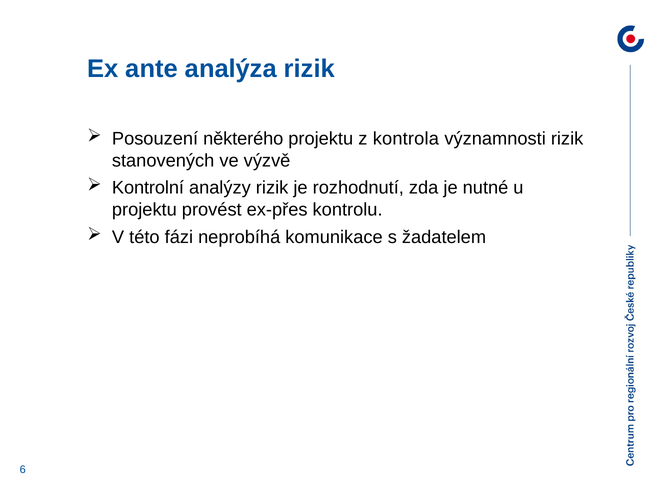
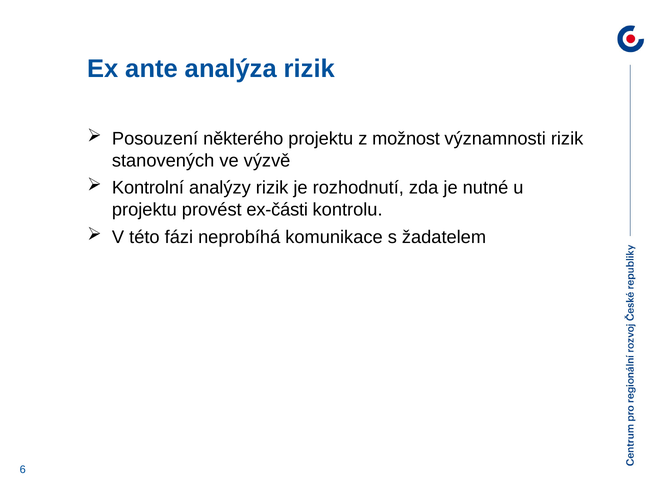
kontrola: kontrola -> možnost (406, 139)
ex-přes: ex-přes -> ex-části (277, 210)
